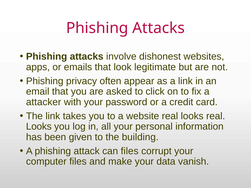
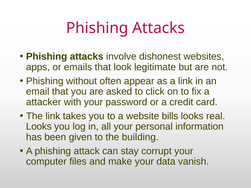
privacy: privacy -> without (82, 81)
website real: real -> bills (170, 116)
can files: files -> stay (130, 151)
